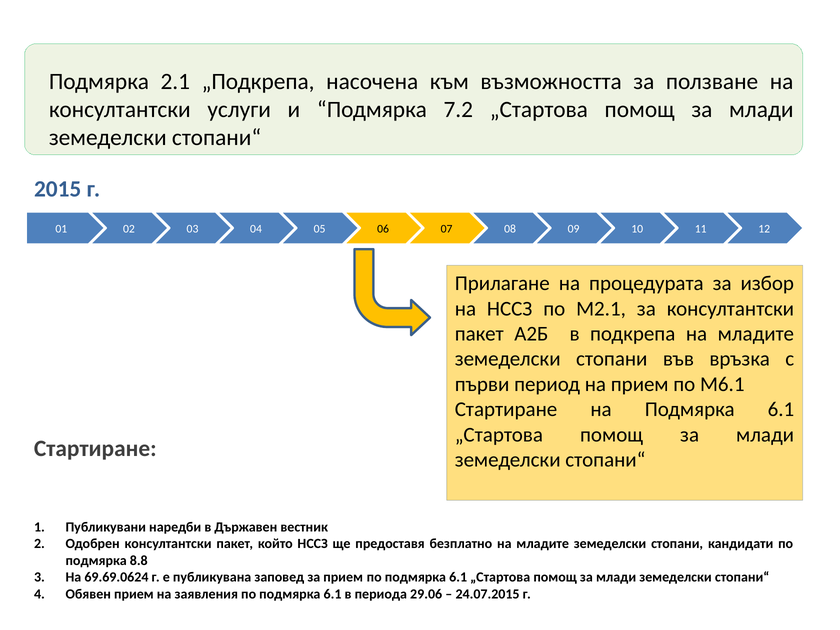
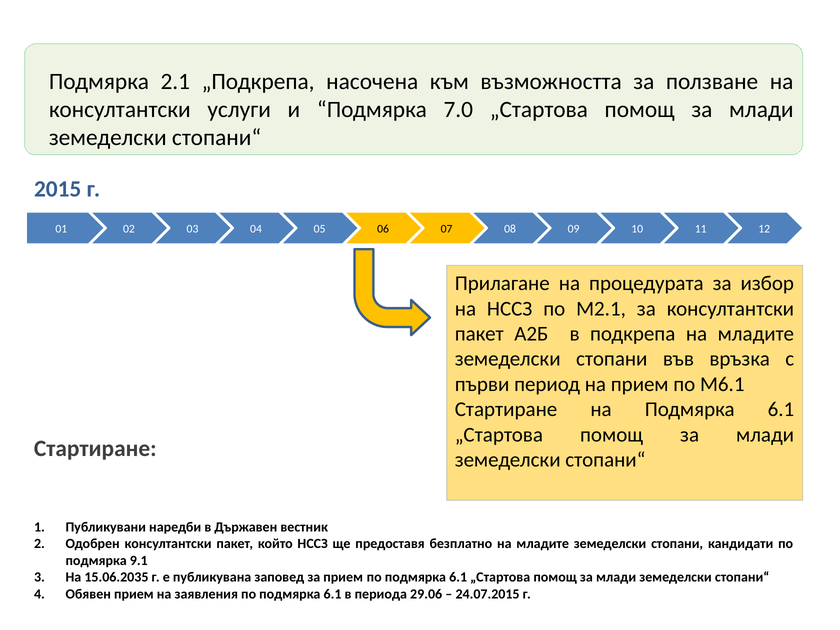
7.2: 7.2 -> 7.0 (458, 109)
8.8: 8.8 -> 9.1 (139, 561)
69.69.0624: 69.69.0624 -> 15.06.2035 (116, 577)
